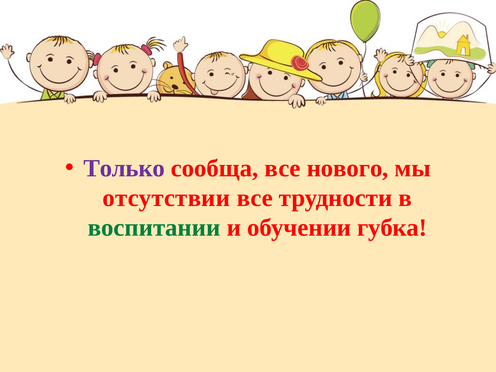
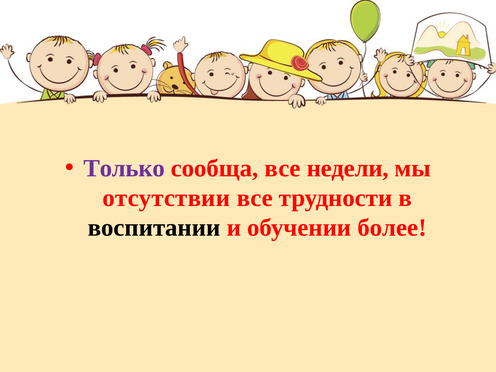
нового: нового -> недели (348, 168)
воспитании colour: green -> black (154, 228)
губка: губка -> более (392, 228)
